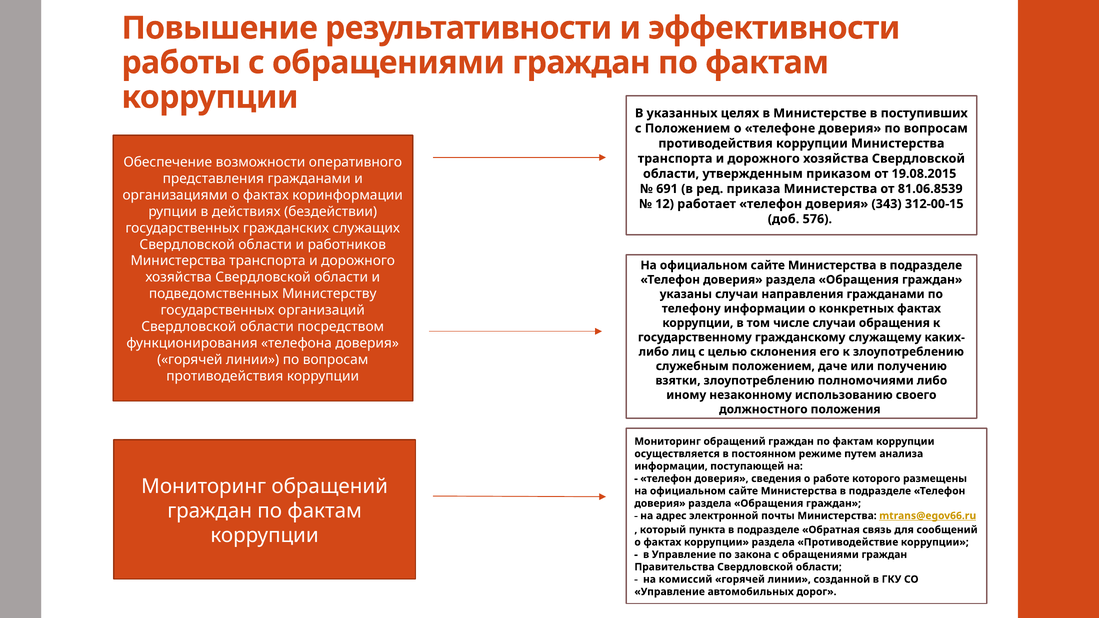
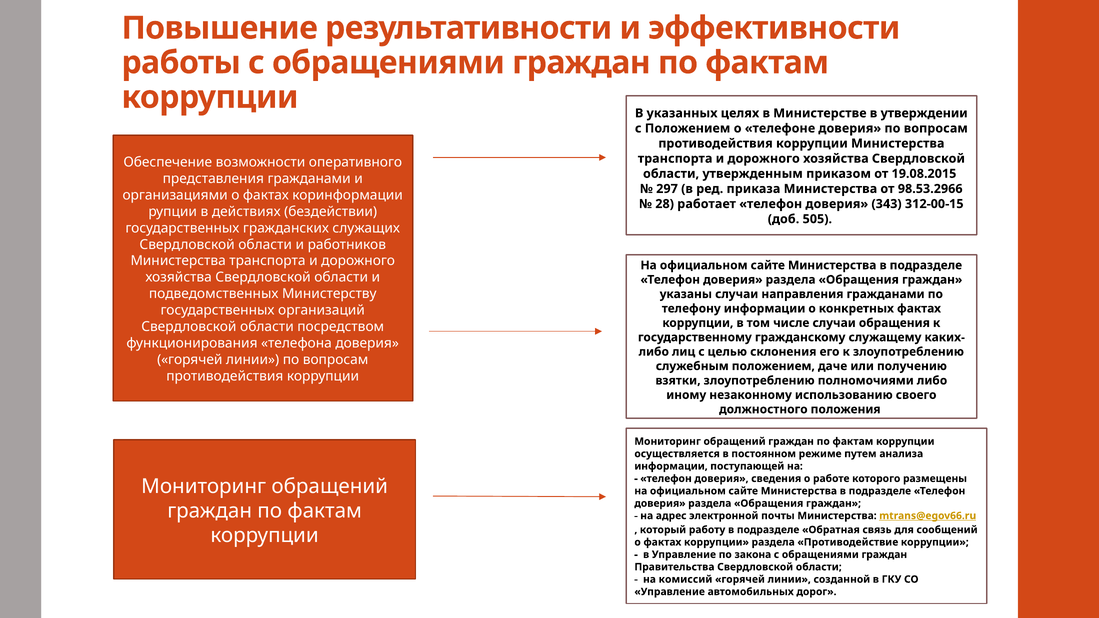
поступивших: поступивших -> утверждении (924, 113)
691: 691 -> 297 (667, 189)
81.06.8539: 81.06.8539 -> 98.53.2966 (930, 189)
12: 12 -> 28 (665, 204)
576: 576 -> 505 (817, 219)
пункта: пункта -> работу (707, 530)
